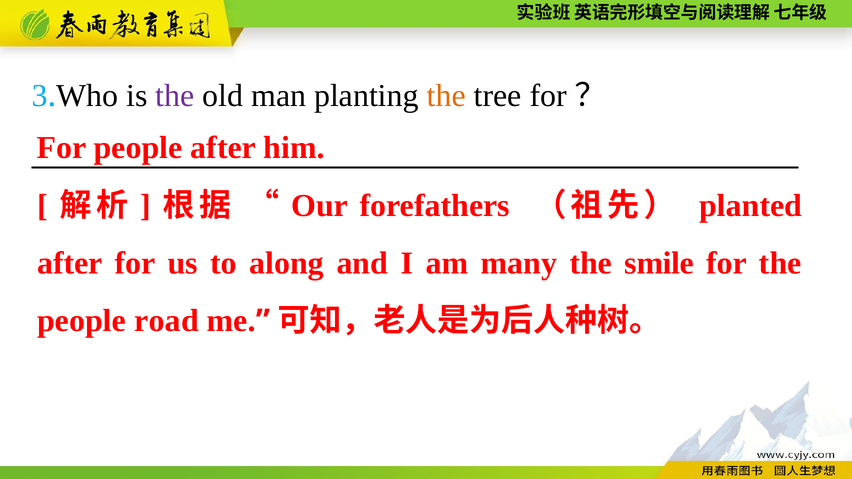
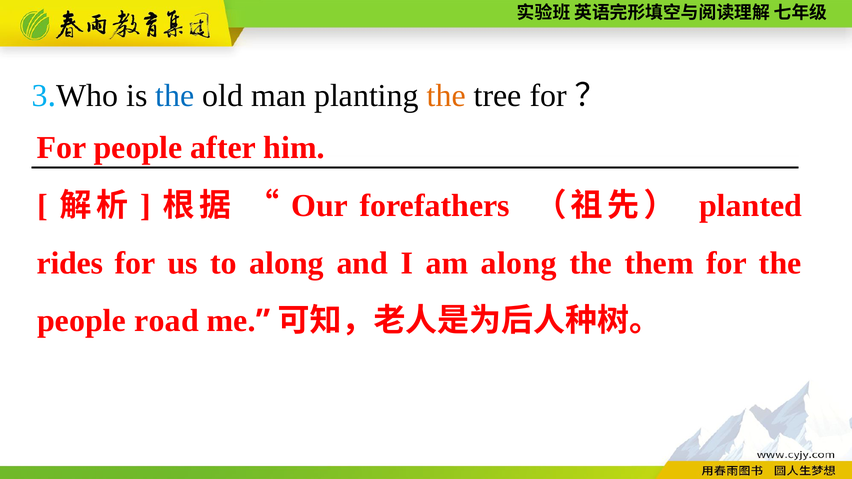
the colour: purple -> blue (175, 96)
after: after -> rides (70, 264)
am many: many -> along (519, 264)
smile: smile -> them (659, 264)
